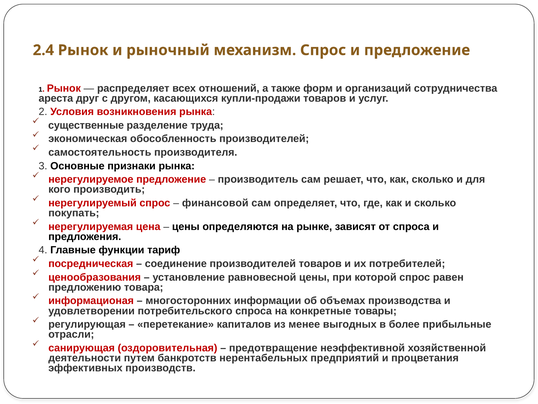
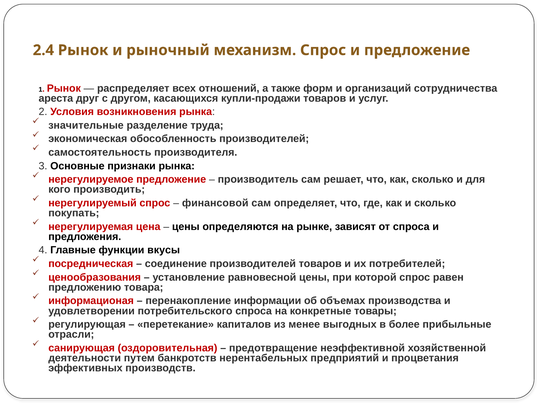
существенные: существенные -> значительные (86, 125)
тариф: тариф -> вкусы (164, 250)
многосторонних: многосторонних -> перенакопление (188, 300)
